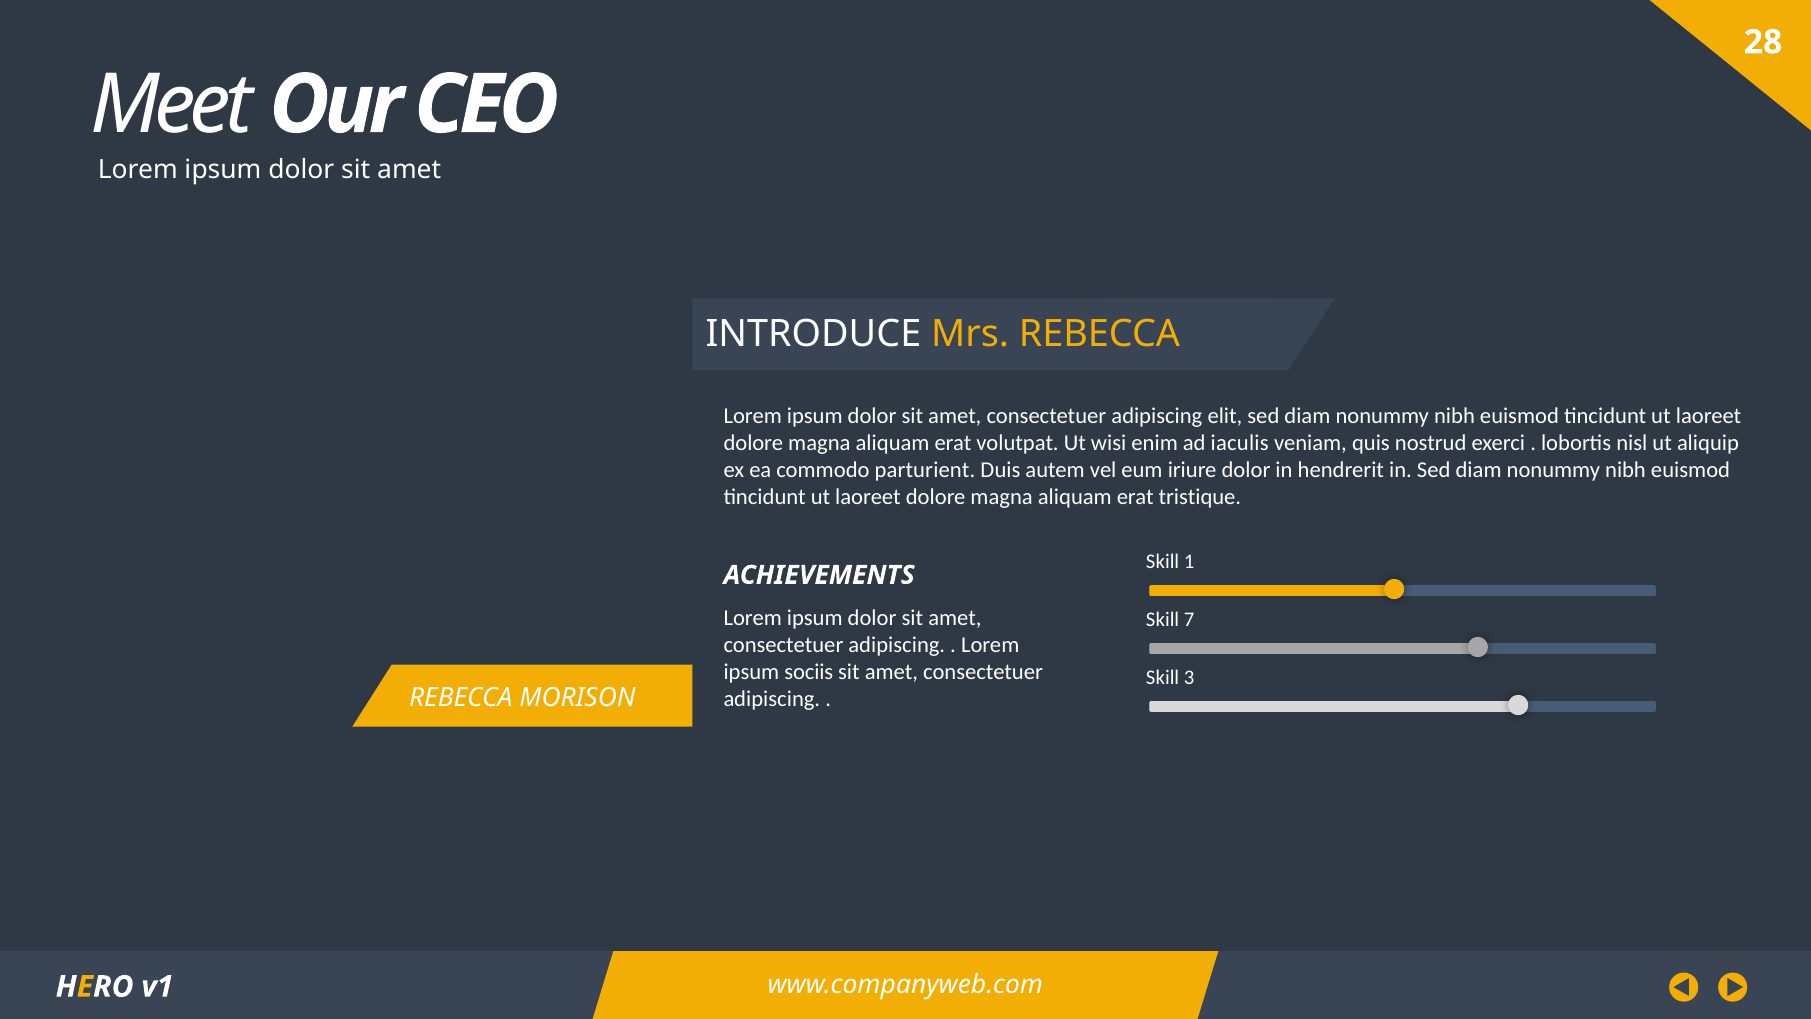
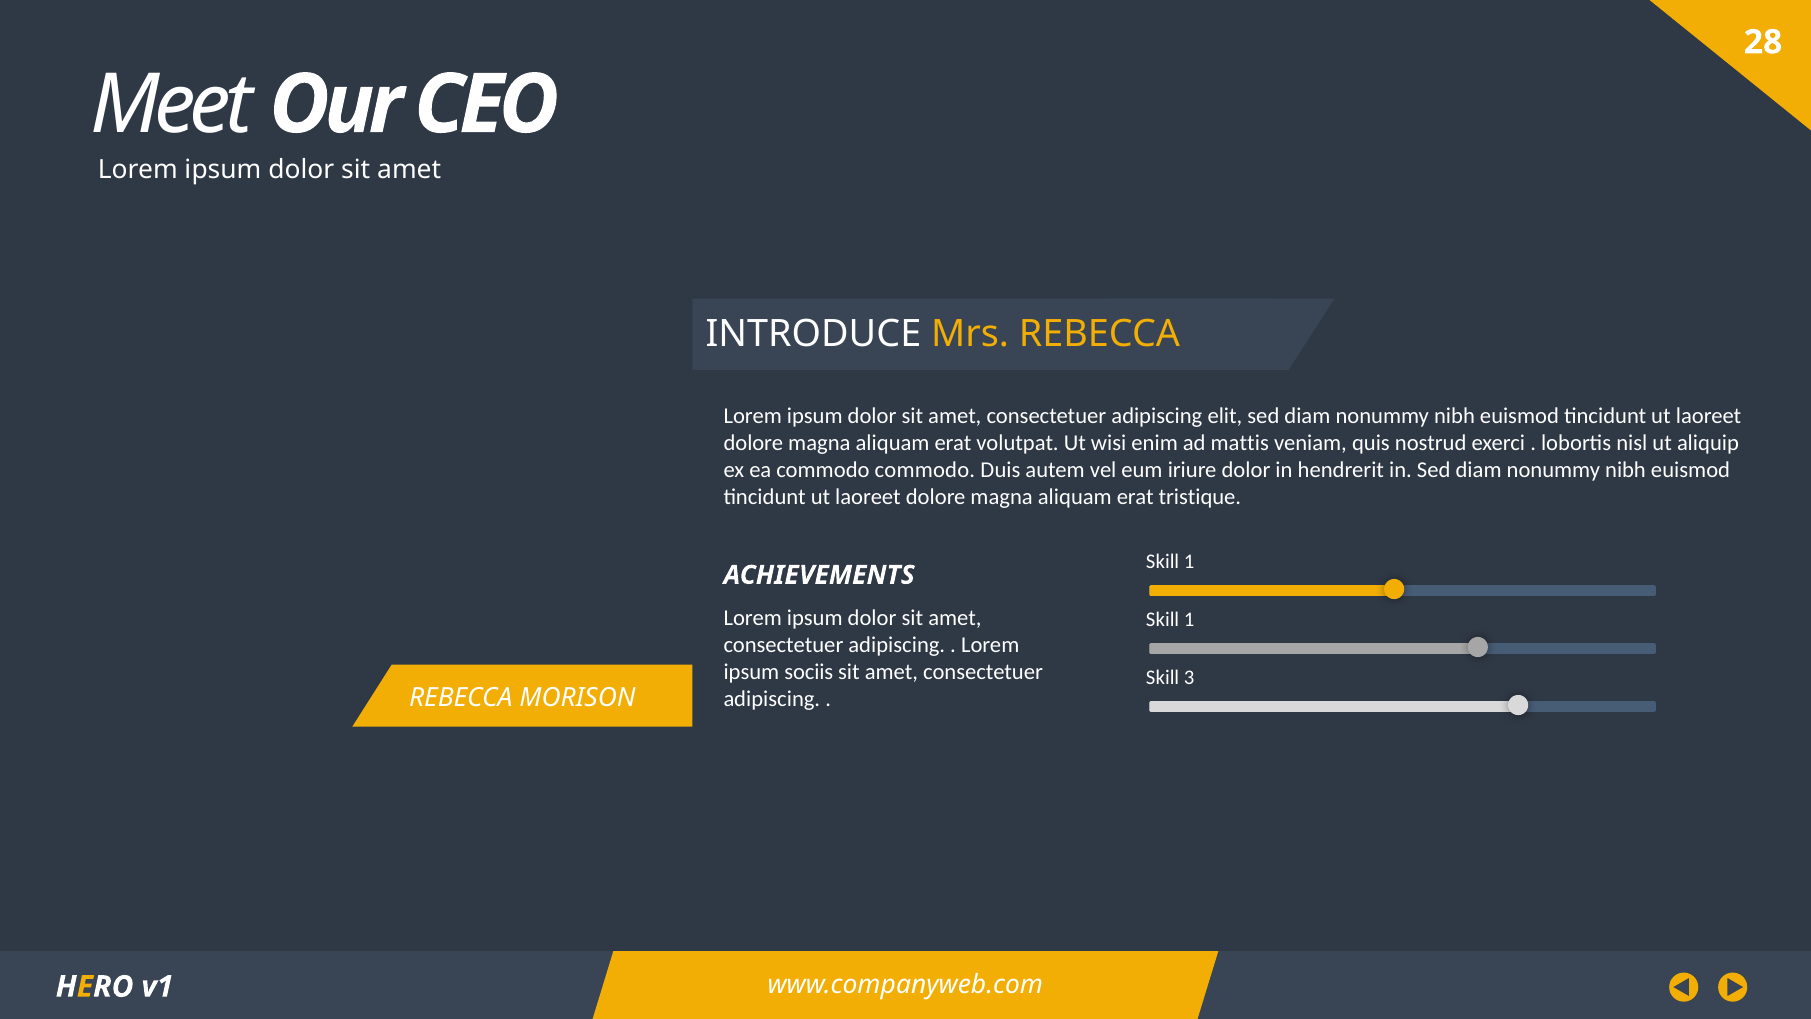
iaculis: iaculis -> mattis (1240, 443)
commodo parturient: parturient -> commodo (925, 470)
7: 7 -> 1 (1189, 619)
